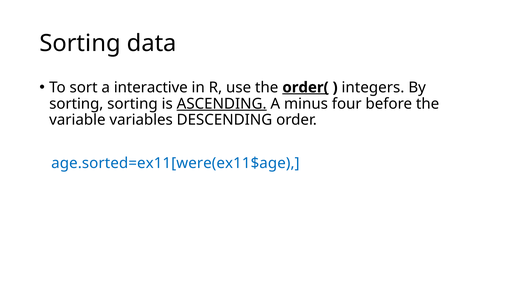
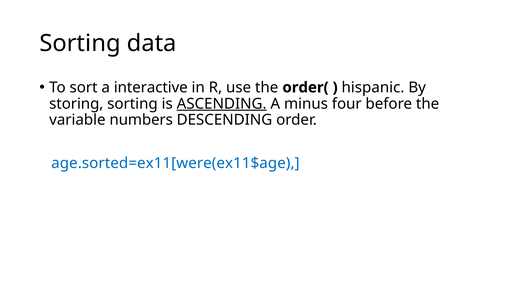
order( underline: present -> none (306, 88)
integers: integers -> hispanic (373, 88)
sorting: sorting -> storing (76, 104)
variables: variables -> numbers (141, 120)
